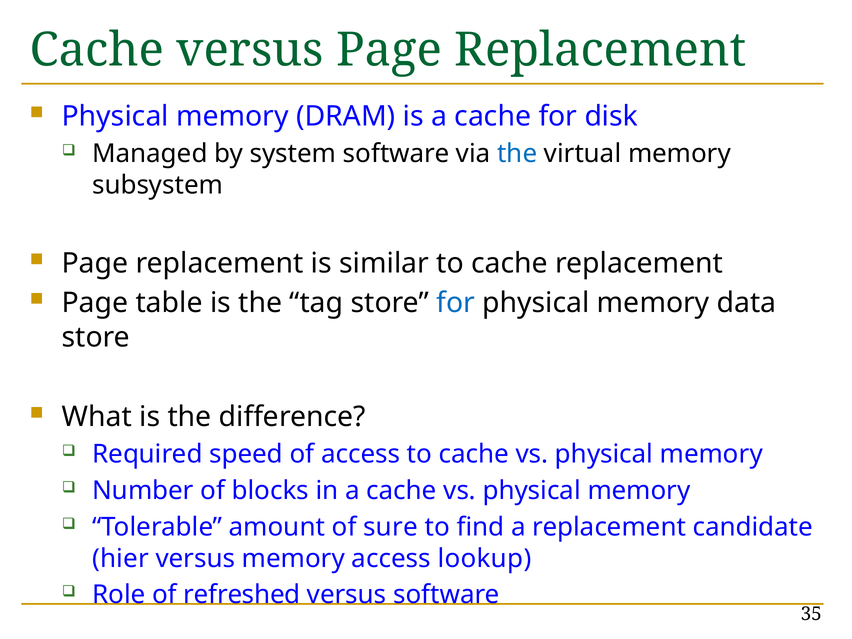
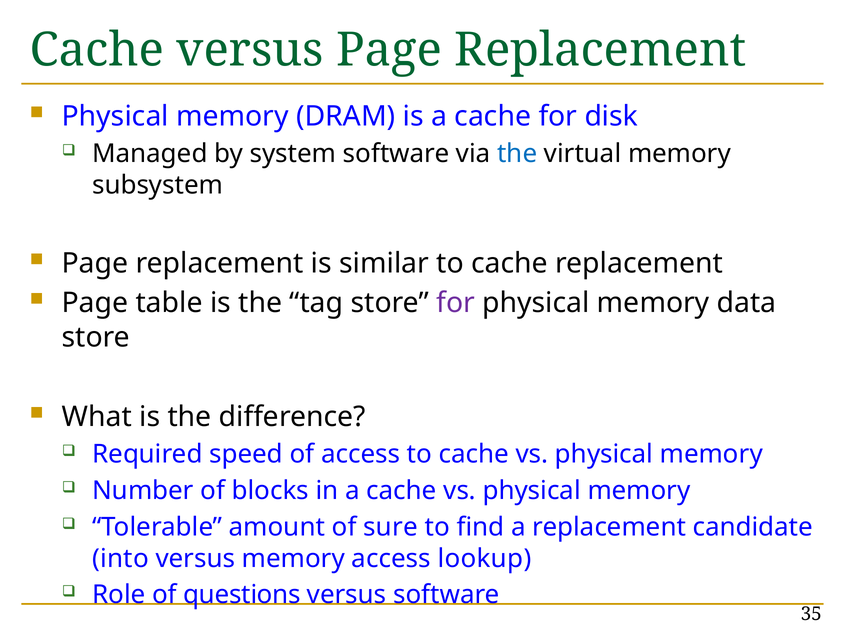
for colour: blue -> purple (456, 303)
hier: hier -> into (121, 558)
refreshed: refreshed -> questions (242, 595)
